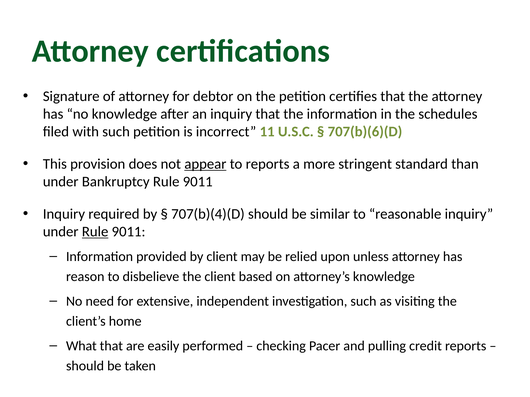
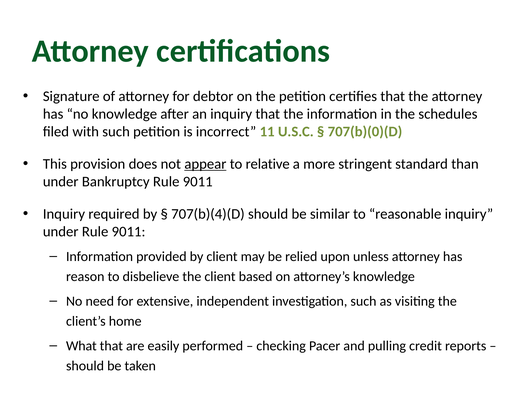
707(b)(6)(D: 707(b)(6)(D -> 707(b)(0)(D (365, 132)
to reports: reports -> relative (268, 164)
Rule underline: present -> none (95, 232)
